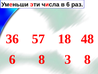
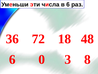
57: 57 -> 72 (38, 39)
6 8: 8 -> 0 (42, 59)
